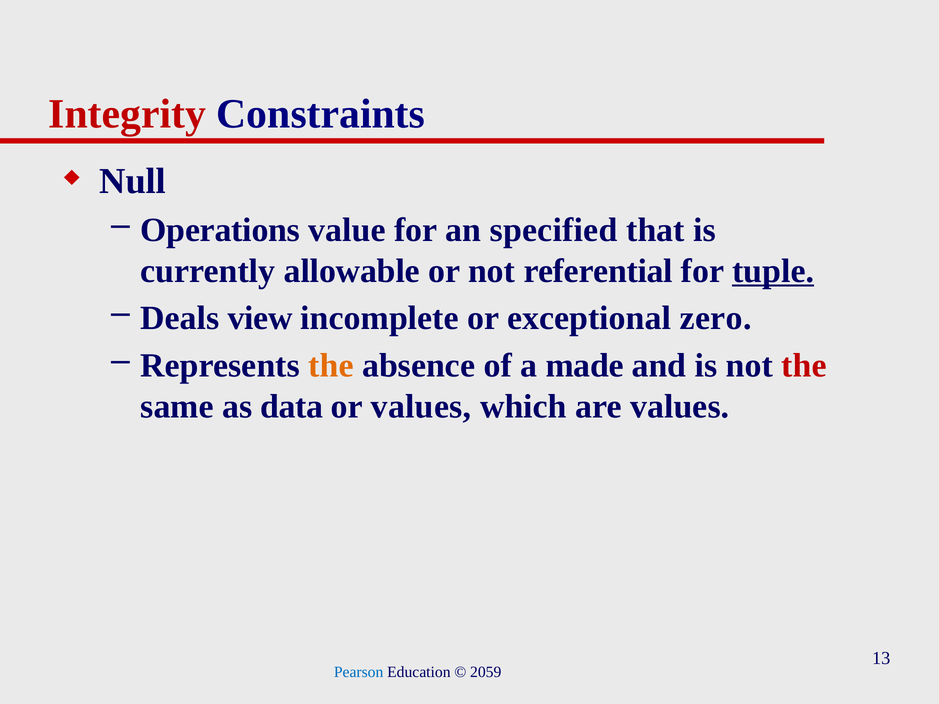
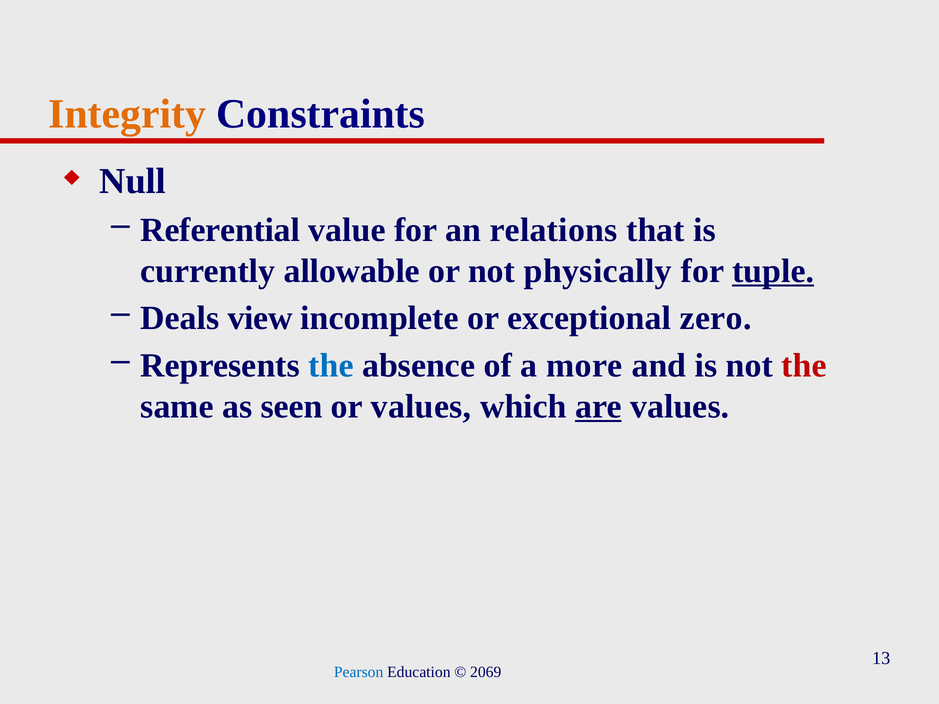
Integrity colour: red -> orange (127, 114)
Operations: Operations -> Referential (220, 230)
specified: specified -> relations (554, 230)
referential: referential -> physically (598, 271)
the colour: orange -> blue (331, 366)
made: made -> more (584, 366)
data: data -> seen (292, 406)
are underline: none -> present (599, 406)
2059: 2059 -> 2069 (486, 672)
